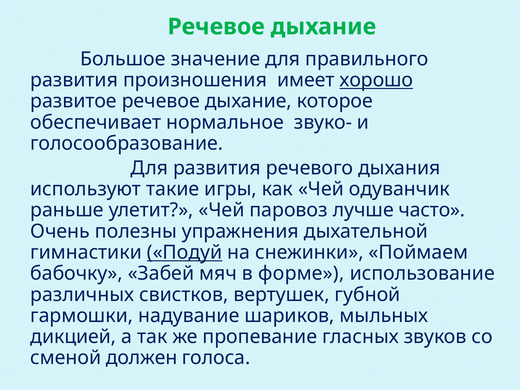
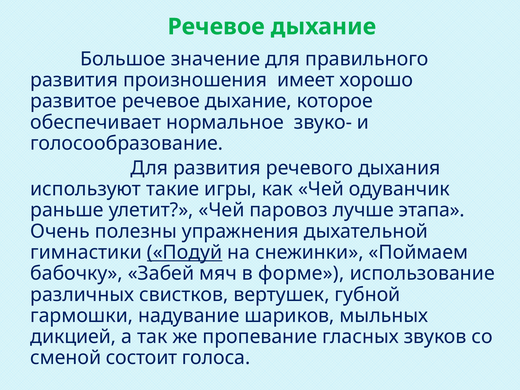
хорошо underline: present -> none (376, 80)
часто: часто -> этапа (432, 210)
должен: должен -> состоит (142, 358)
